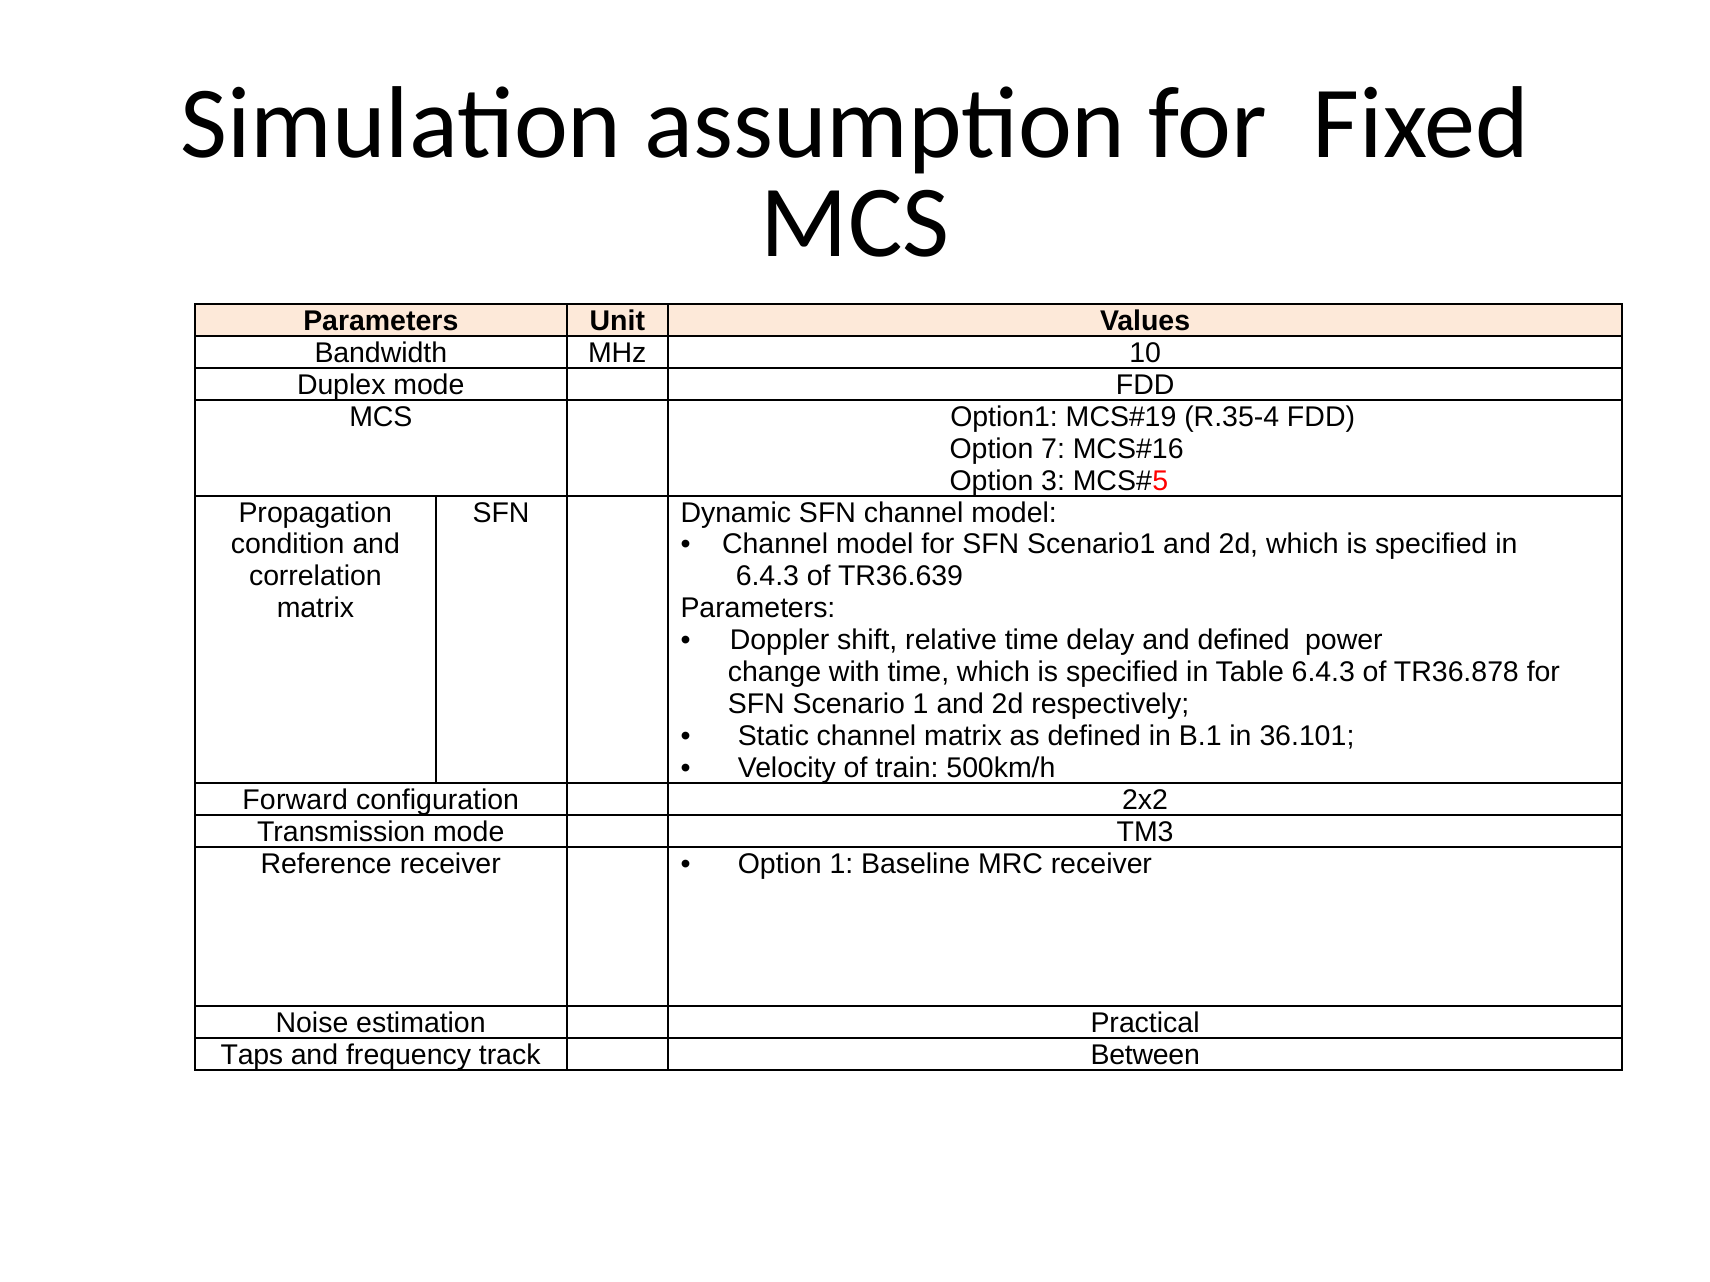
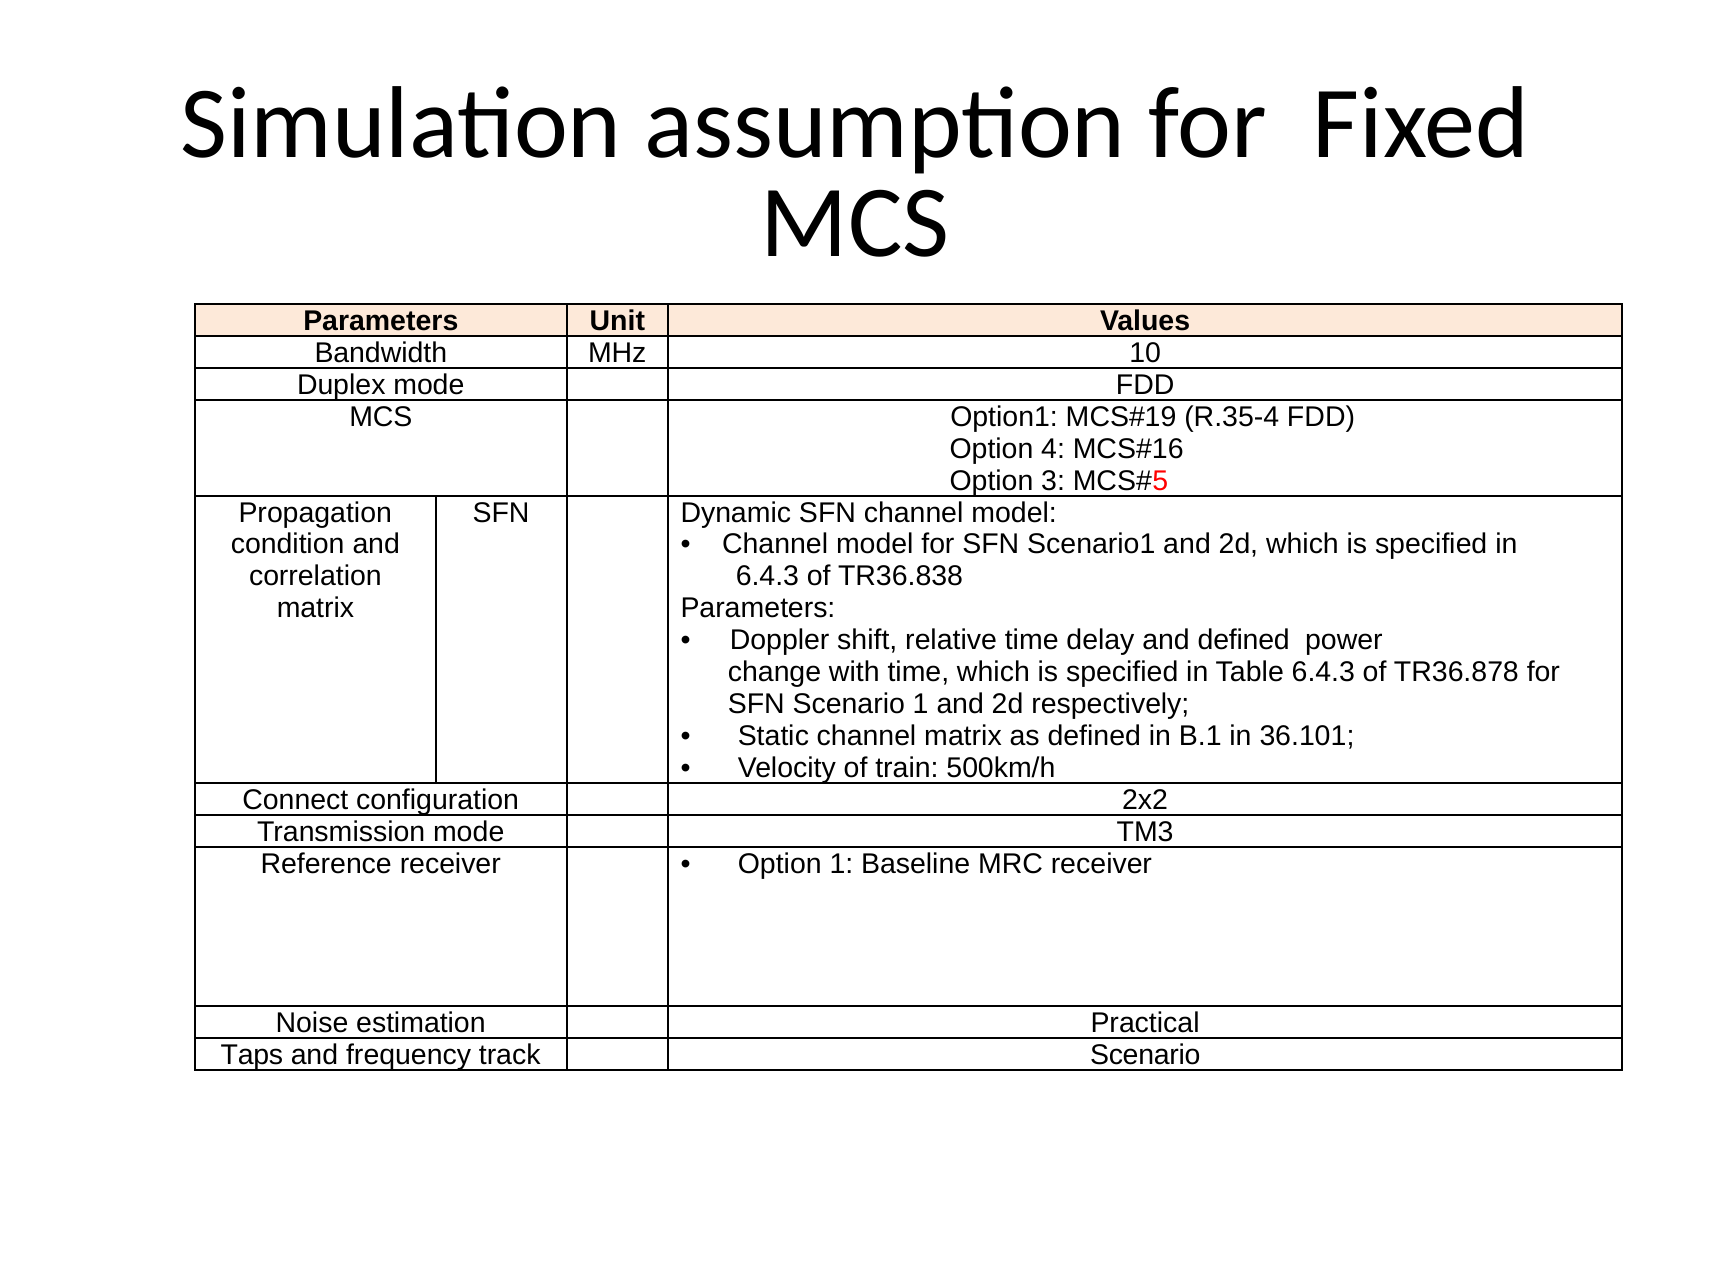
7: 7 -> 4 (1053, 449)
TR36.639: TR36.639 -> TR36.838 (901, 577)
Forward: Forward -> Connect (295, 800)
track Between: Between -> Scenario (1145, 1055)
